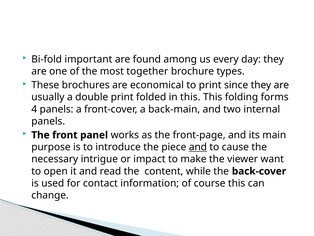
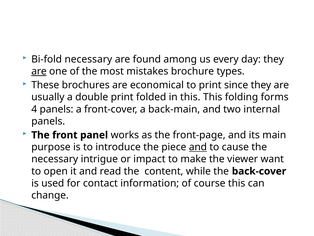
Bi-fold important: important -> necessary (88, 59)
are underline: none -> present (39, 71)
together: together -> mistakes (147, 71)
